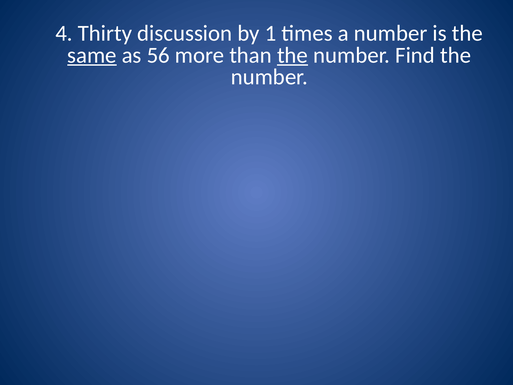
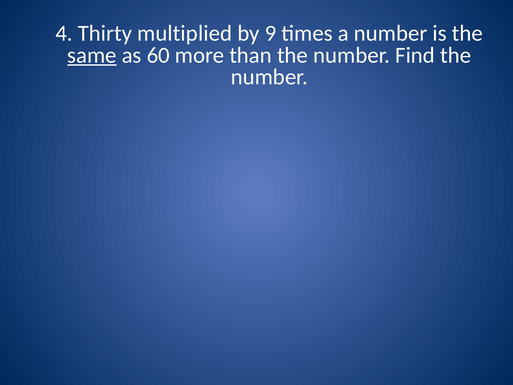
discussion: discussion -> multiplied (185, 33)
1: 1 -> 9 (271, 33)
56: 56 -> 60 (158, 55)
the underline: present -> none (293, 55)
